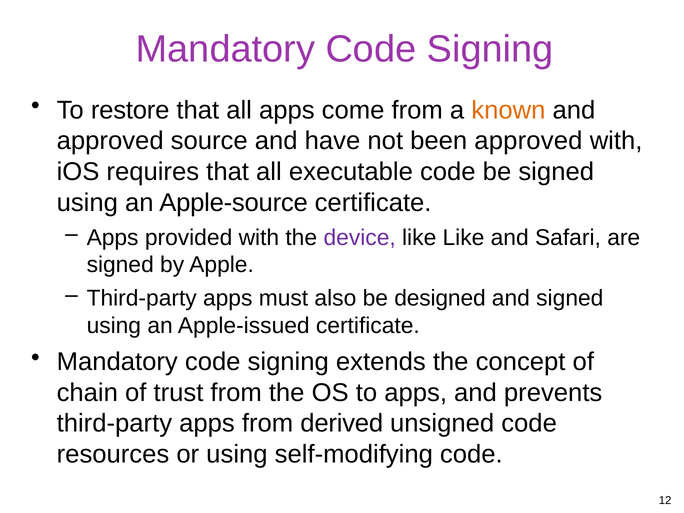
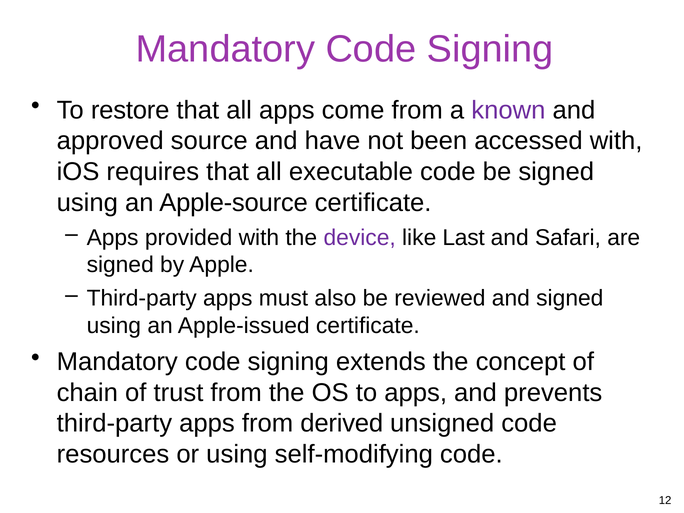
known colour: orange -> purple (508, 110)
been approved: approved -> accessed (529, 141)
like Like: Like -> Last (464, 238)
designed: designed -> reviewed (440, 298)
